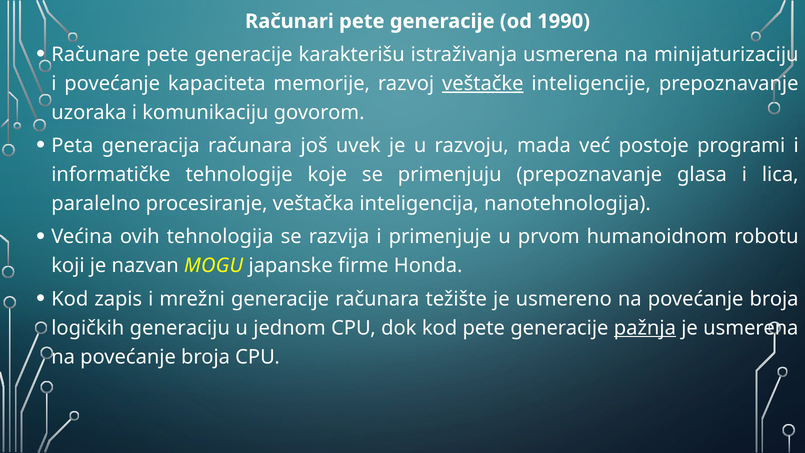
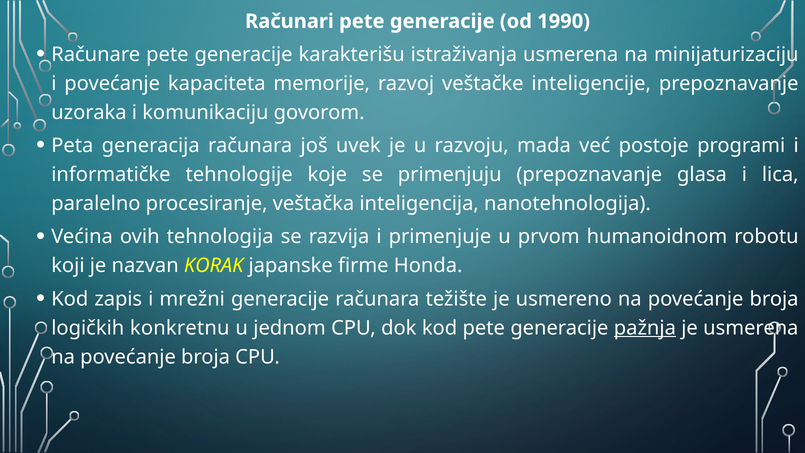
veštačke underline: present -> none (483, 83)
MOGU: MOGU -> KORAK (214, 266)
generaciju: generaciju -> konkretnu (180, 328)
